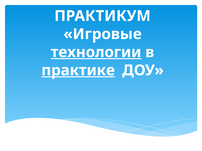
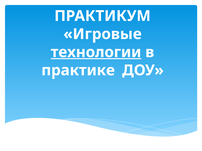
практике underline: present -> none (78, 71)
